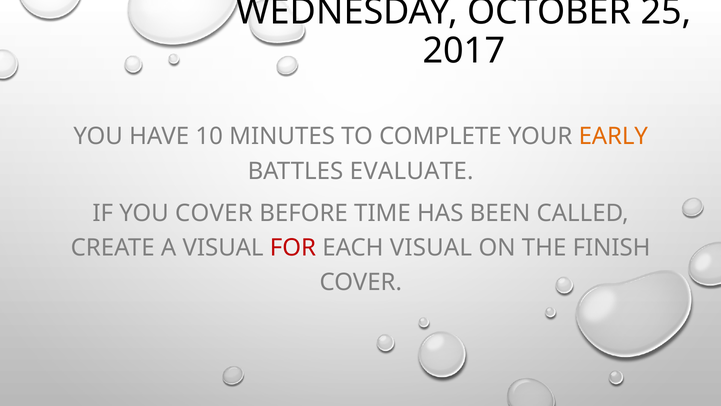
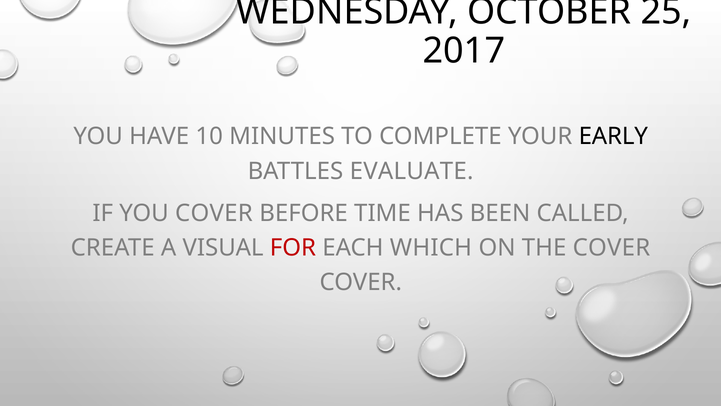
EARLY colour: orange -> black (613, 136)
EACH VISUAL: VISUAL -> WHICH (431, 248)
THE FINISH: FINISH -> COVER (611, 248)
